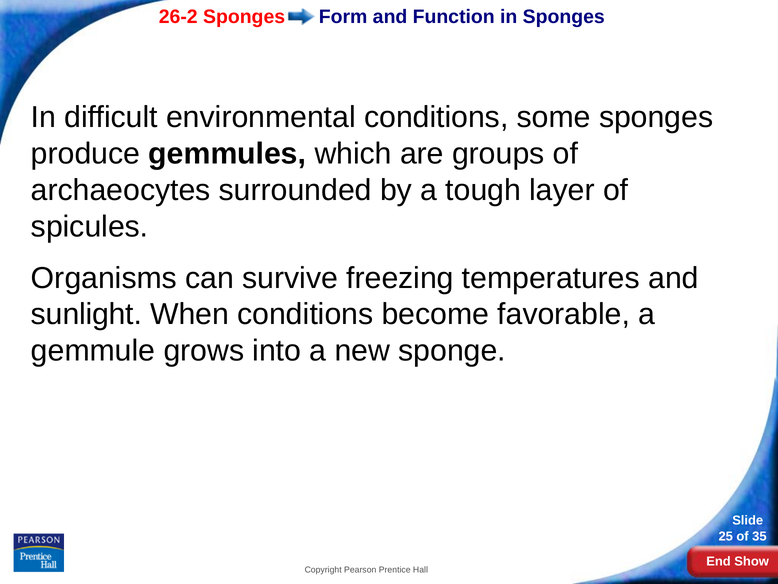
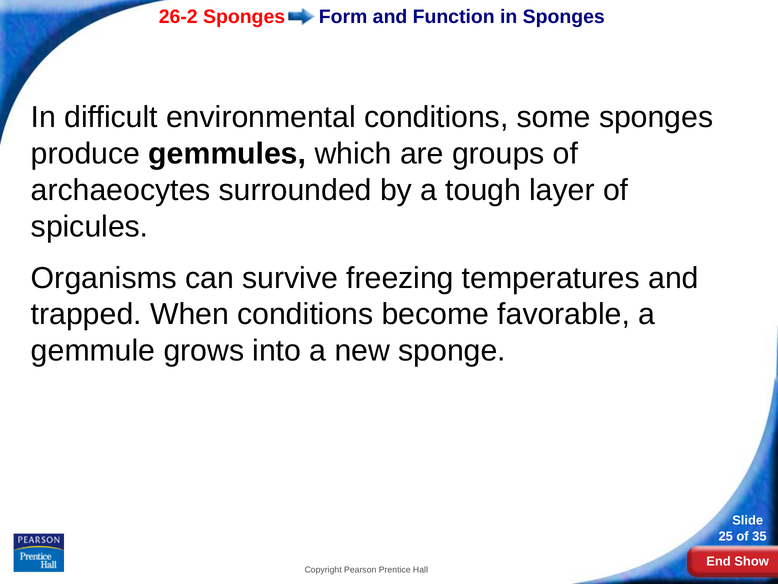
sunlight: sunlight -> trapped (86, 314)
